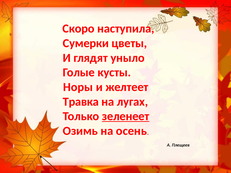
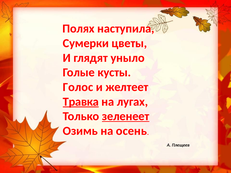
Скоро: Скоро -> Полях (78, 29)
Норы: Норы -> Голос (78, 87)
Травка underline: none -> present (81, 102)
